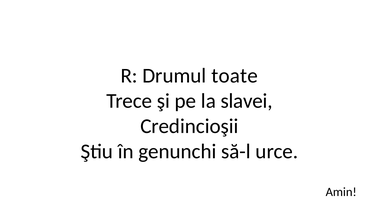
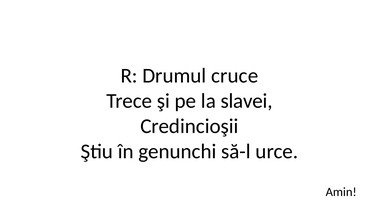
toate: toate -> cruce (235, 76)
